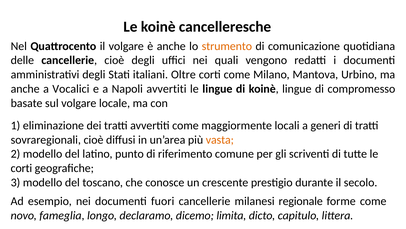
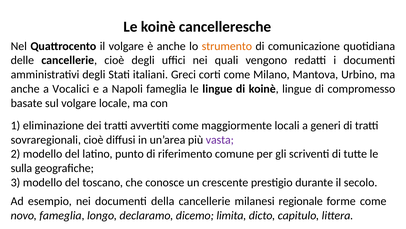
Oltre: Oltre -> Greci (183, 74)
Napoli avvertiti: avvertiti -> fameglia (167, 89)
vasta colour: orange -> purple (220, 139)
corti: corti -> sulla (21, 168)
fuori: fuori -> della (163, 201)
